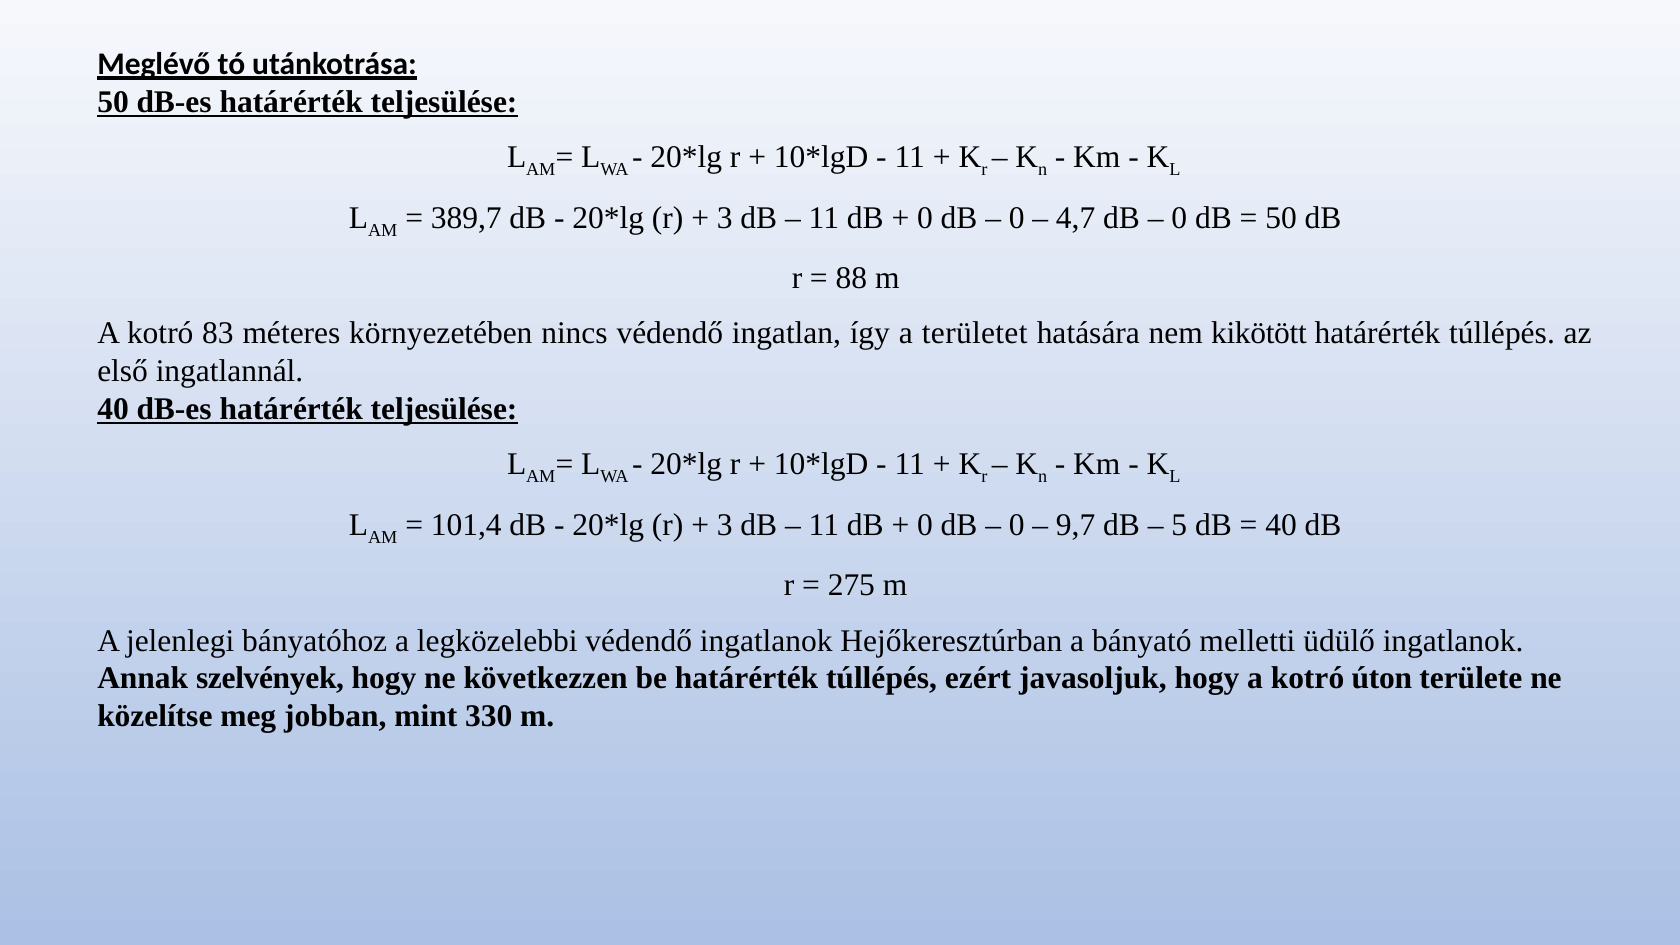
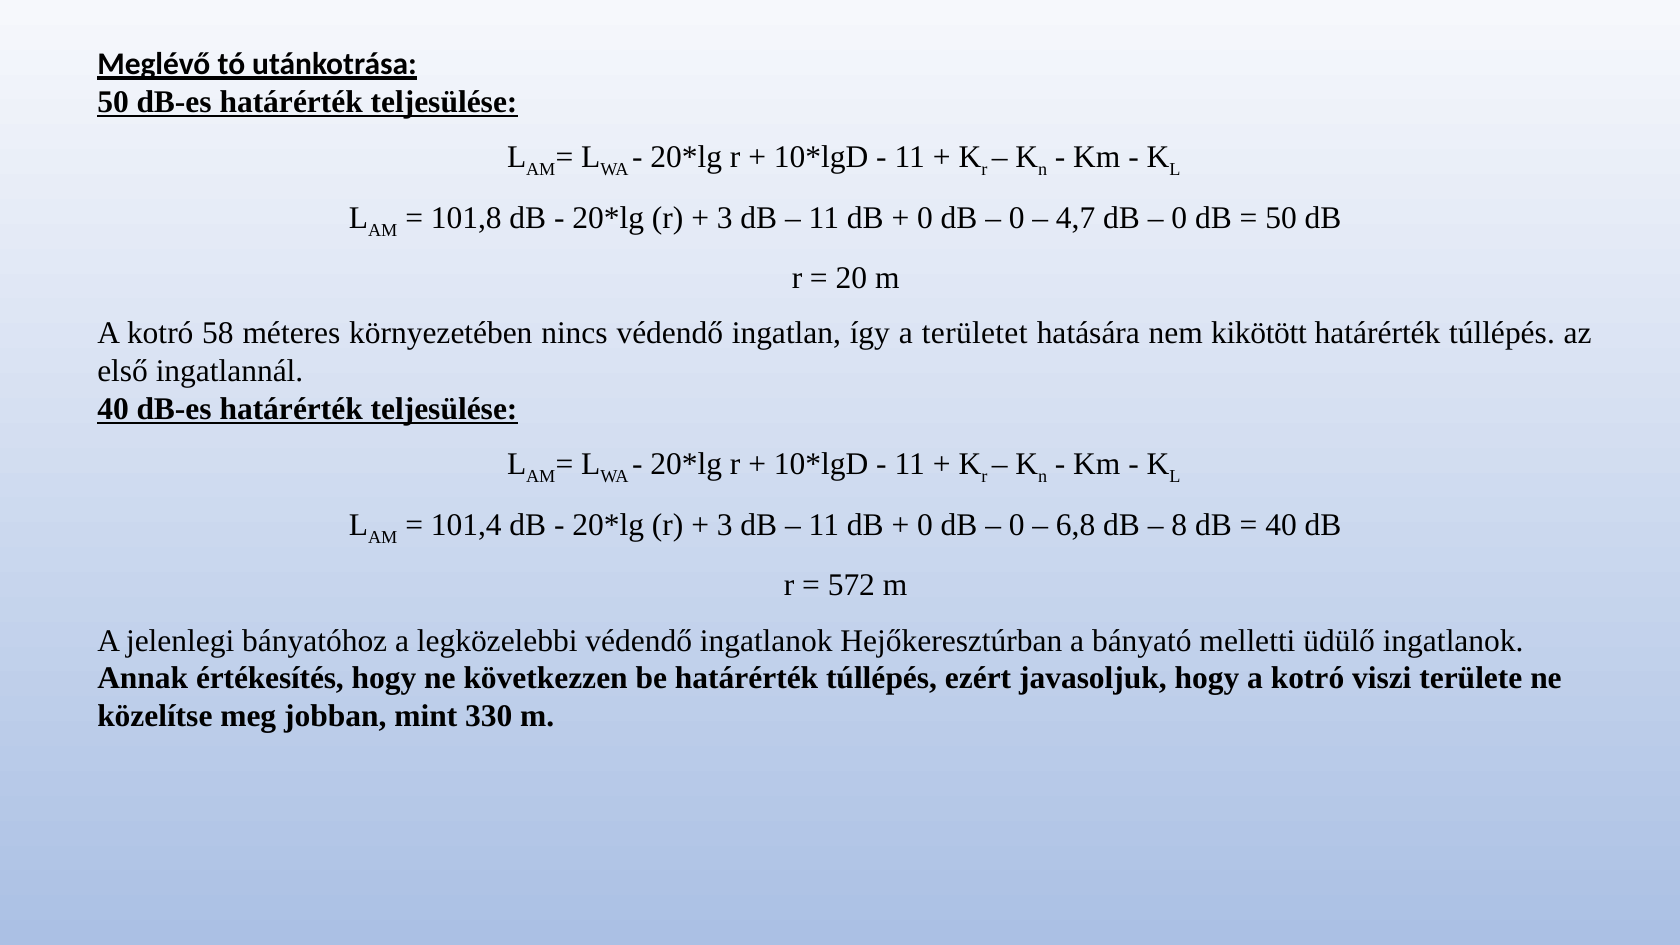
389,7: 389,7 -> 101,8 (466, 218)
88: 88 -> 20 (851, 278)
83: 83 -> 58 (218, 334)
9,7: 9,7 -> 6,8 (1076, 525)
5: 5 -> 8 (1179, 525)
275: 275 -> 572 (851, 585)
szelvények: szelvények -> értékesítés (270, 679)
úton: úton -> viszi (1382, 679)
